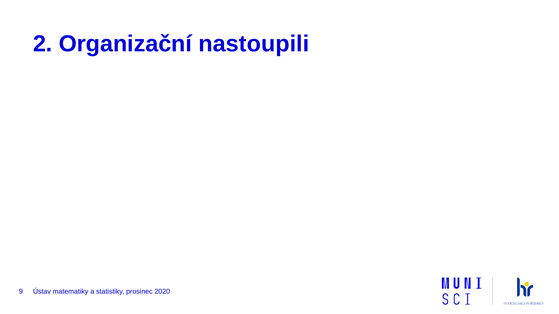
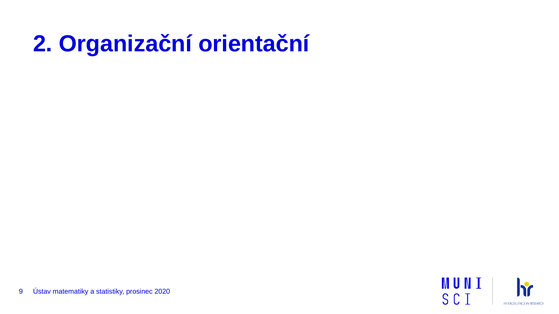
nastoupili: nastoupili -> orientační (254, 44)
